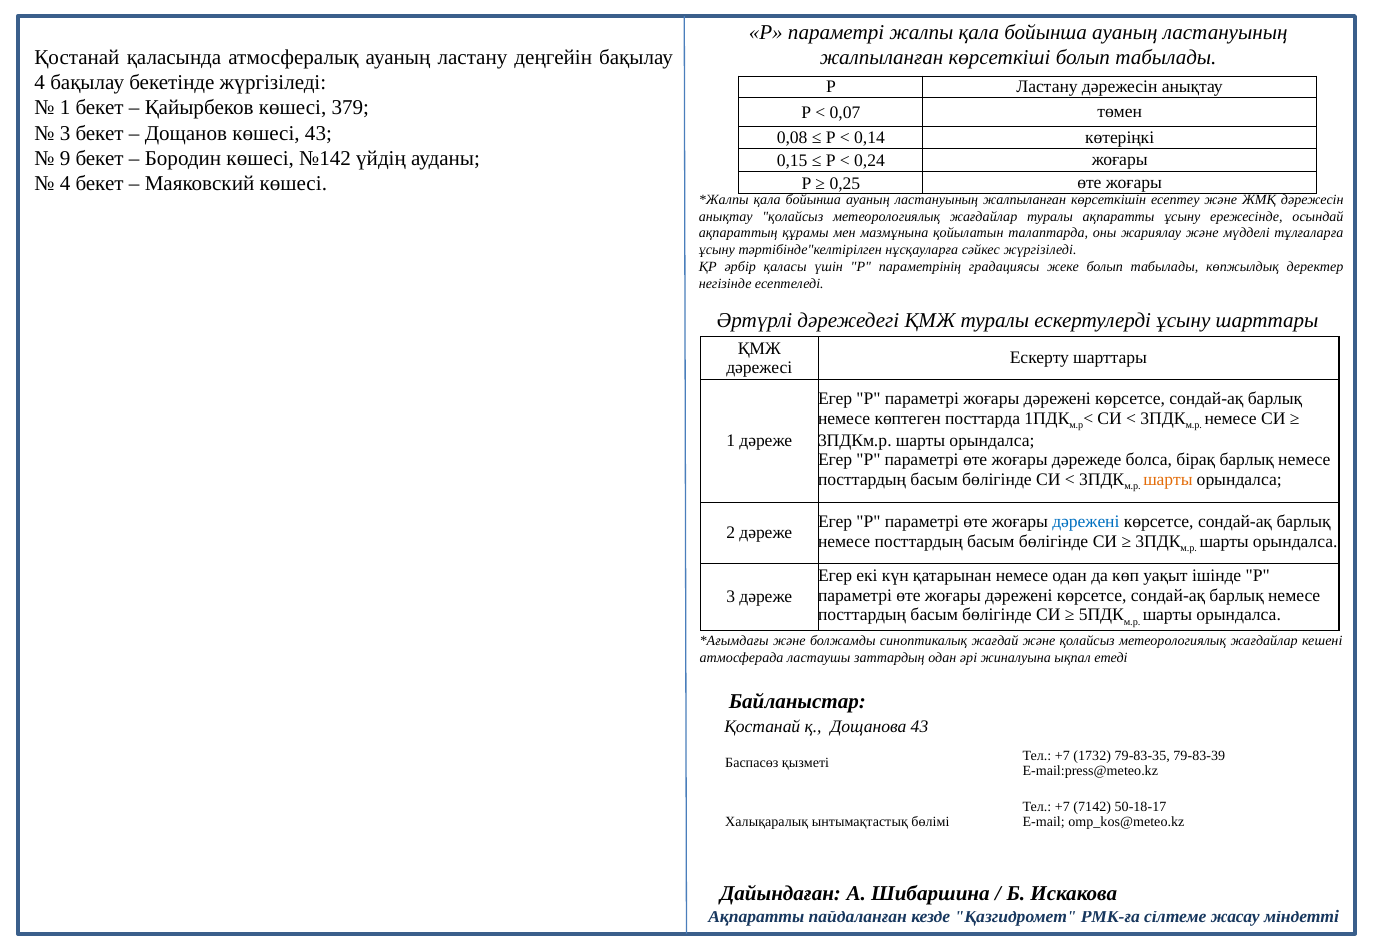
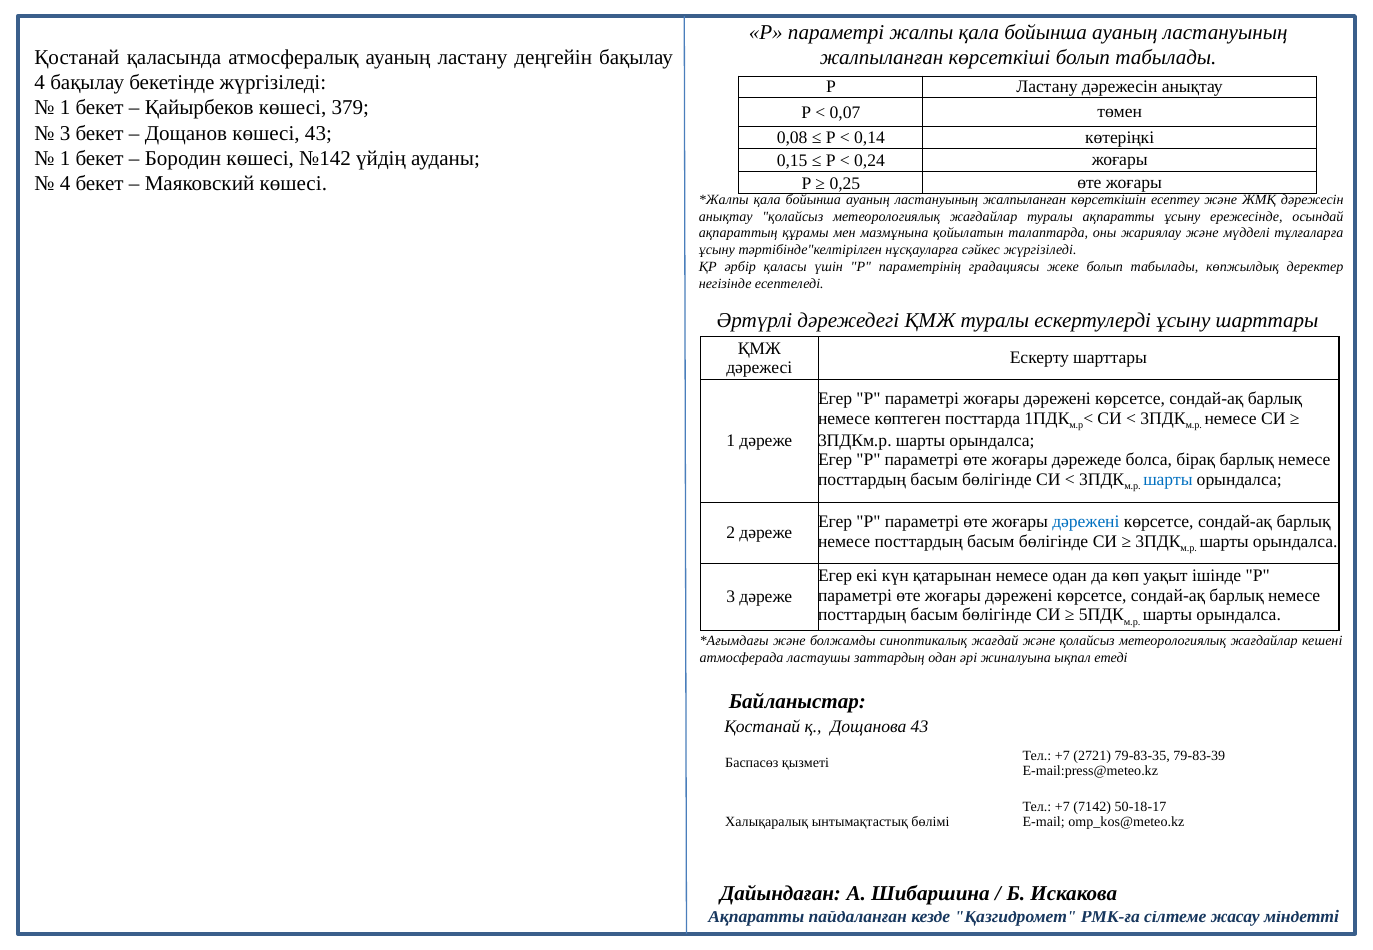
9: 9 -> 1 (65, 158)
шарты colour: orange -> blue (1168, 480)
1732: 1732 -> 2721 (1092, 756)
